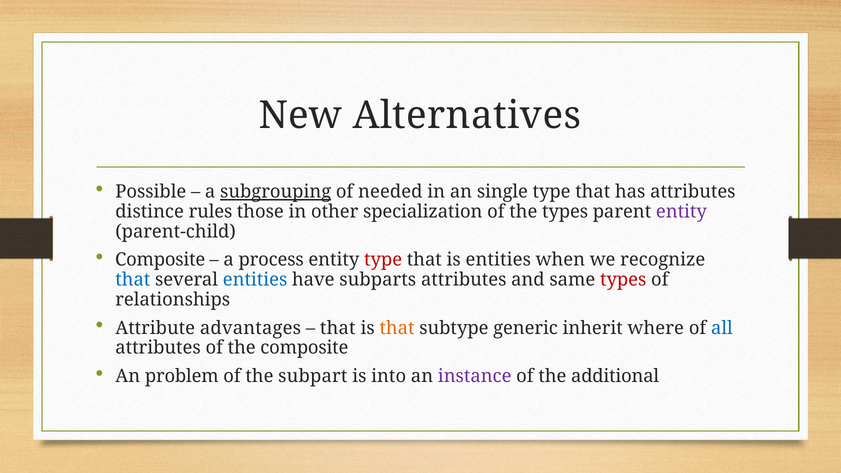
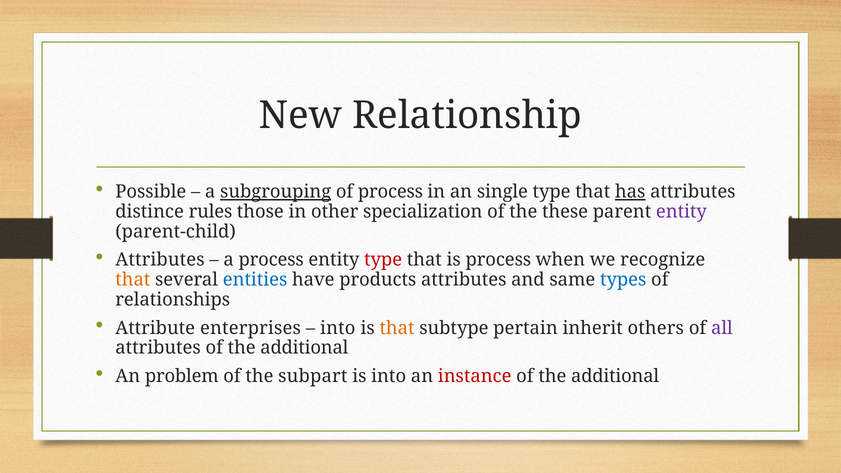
Alternatives: Alternatives -> Relationship (467, 115)
of needed: needed -> process (390, 192)
has underline: none -> present (630, 192)
the types: types -> these (565, 212)
Composite: Composite -> Attributes (160, 260)
is entities: entities -> process (498, 260)
that colour: blue -> orange (133, 280)
subparts: subparts -> products (378, 280)
types colour: red -> blue (623, 280)
advantages: advantages -> enterprises (250, 328)
that: that -> into (338, 328)
generic: generic -> pertain (526, 328)
where: where -> others (656, 328)
all colour: blue -> purple (722, 328)
attributes of the composite: composite -> additional (304, 348)
instance colour: purple -> red (475, 376)
